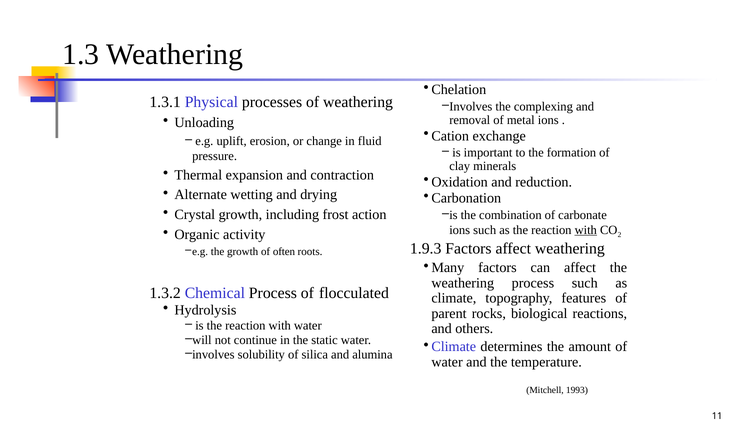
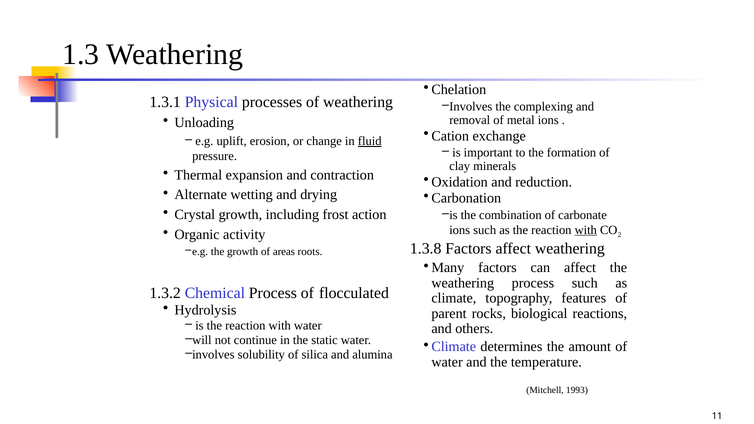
fluid underline: none -> present (370, 141)
1.9.3: 1.9.3 -> 1.3.8 (426, 249)
often: often -> areas (284, 252)
